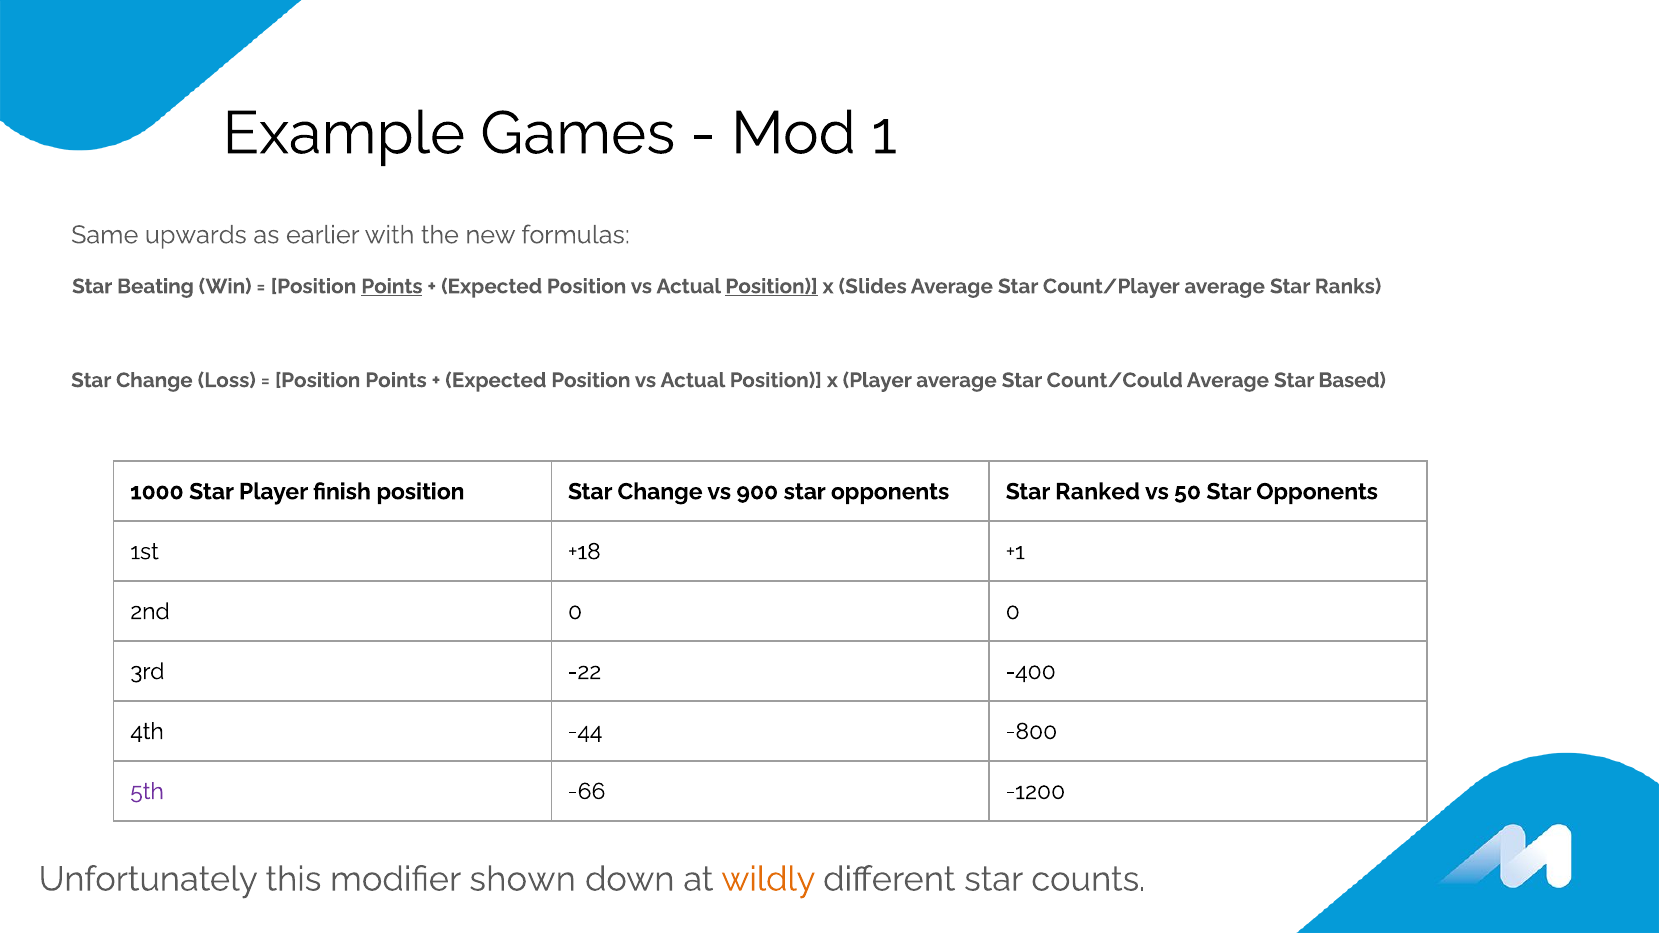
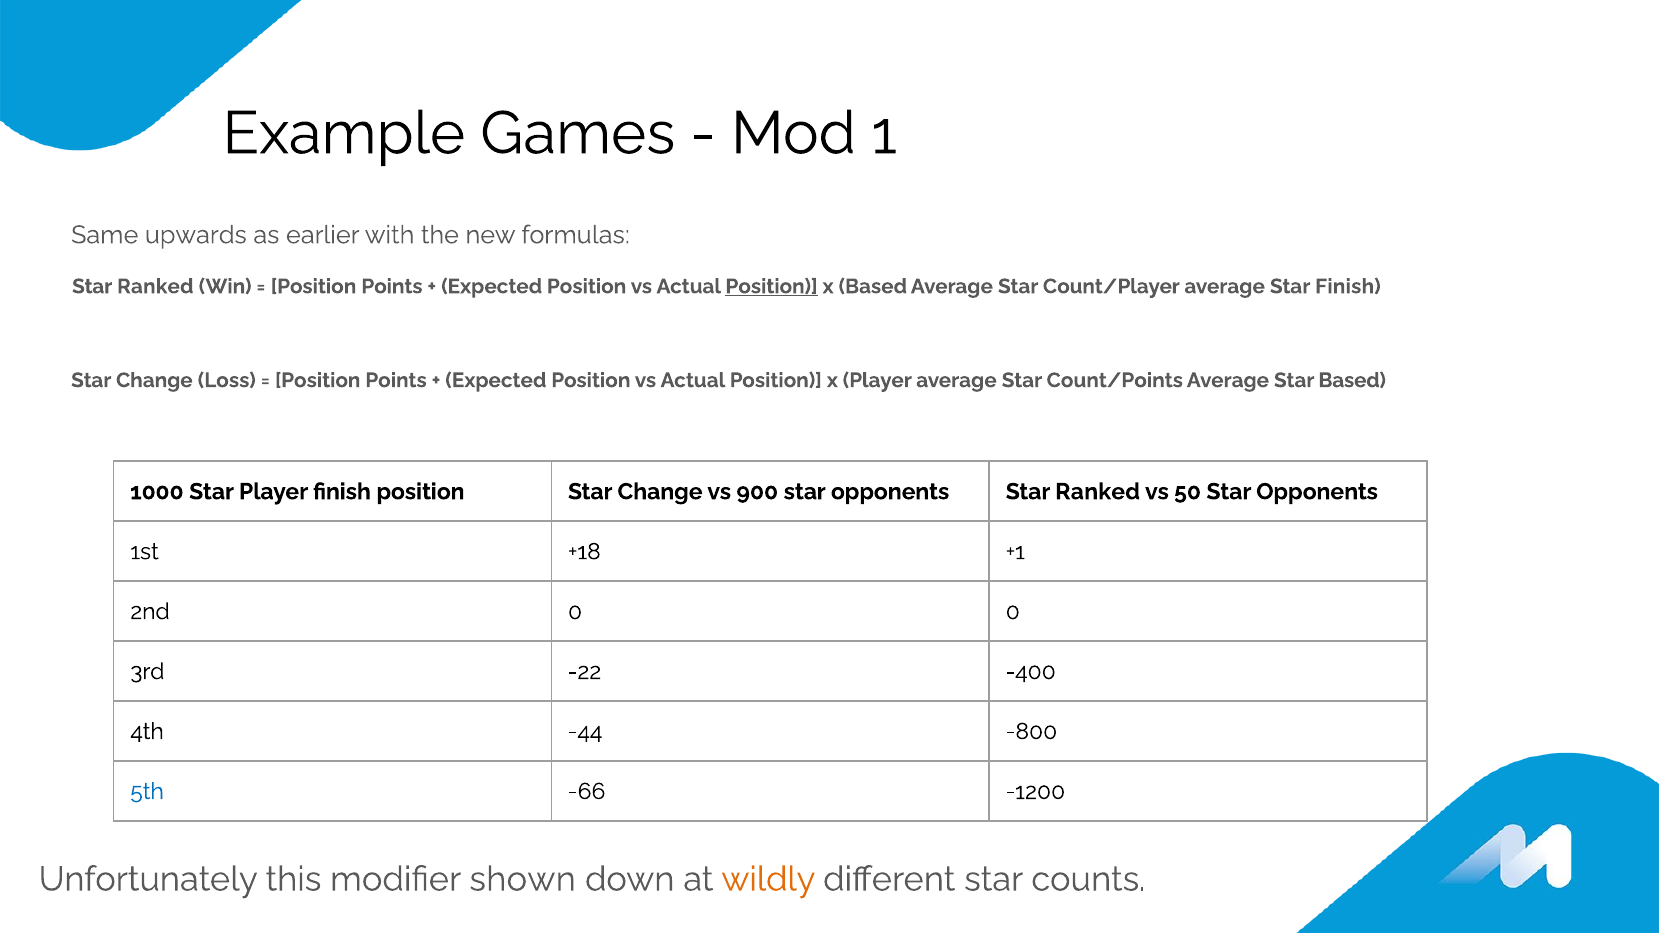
Beating: Beating -> Ranked (155, 286)
Points underline: present -> none (392, 286)
x Slides: Slides -> Based (873, 286)
Star Ranks: Ranks -> Finish (1348, 286)
Count/Could: Count/Could -> Count/Points (1115, 380)
5th colour: purple -> blue (147, 792)
